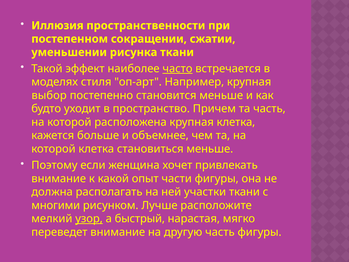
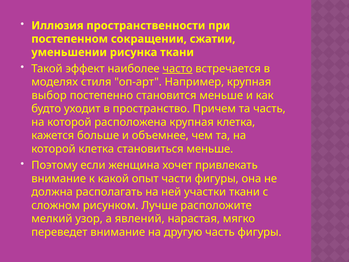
многими: многими -> сложном (56, 205)
узор underline: present -> none (89, 219)
быстрый: быстрый -> явлений (140, 219)
